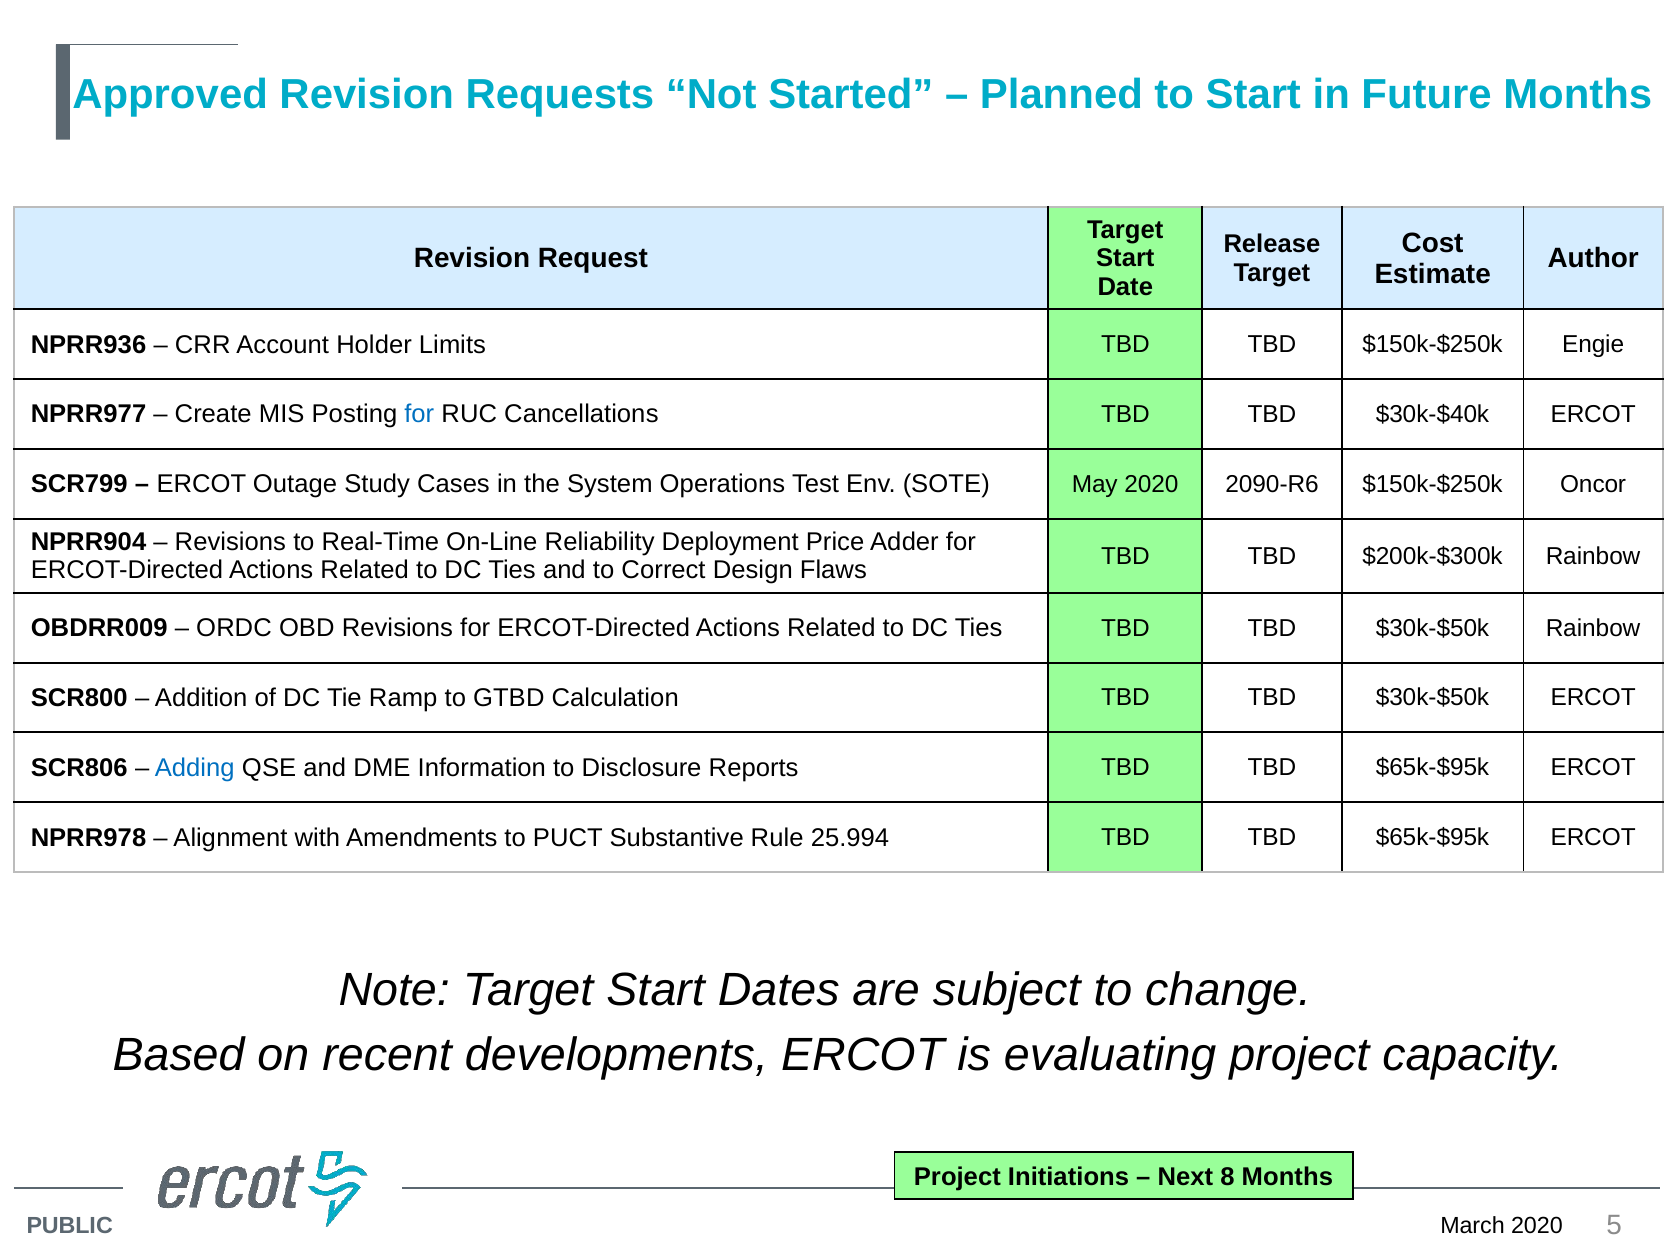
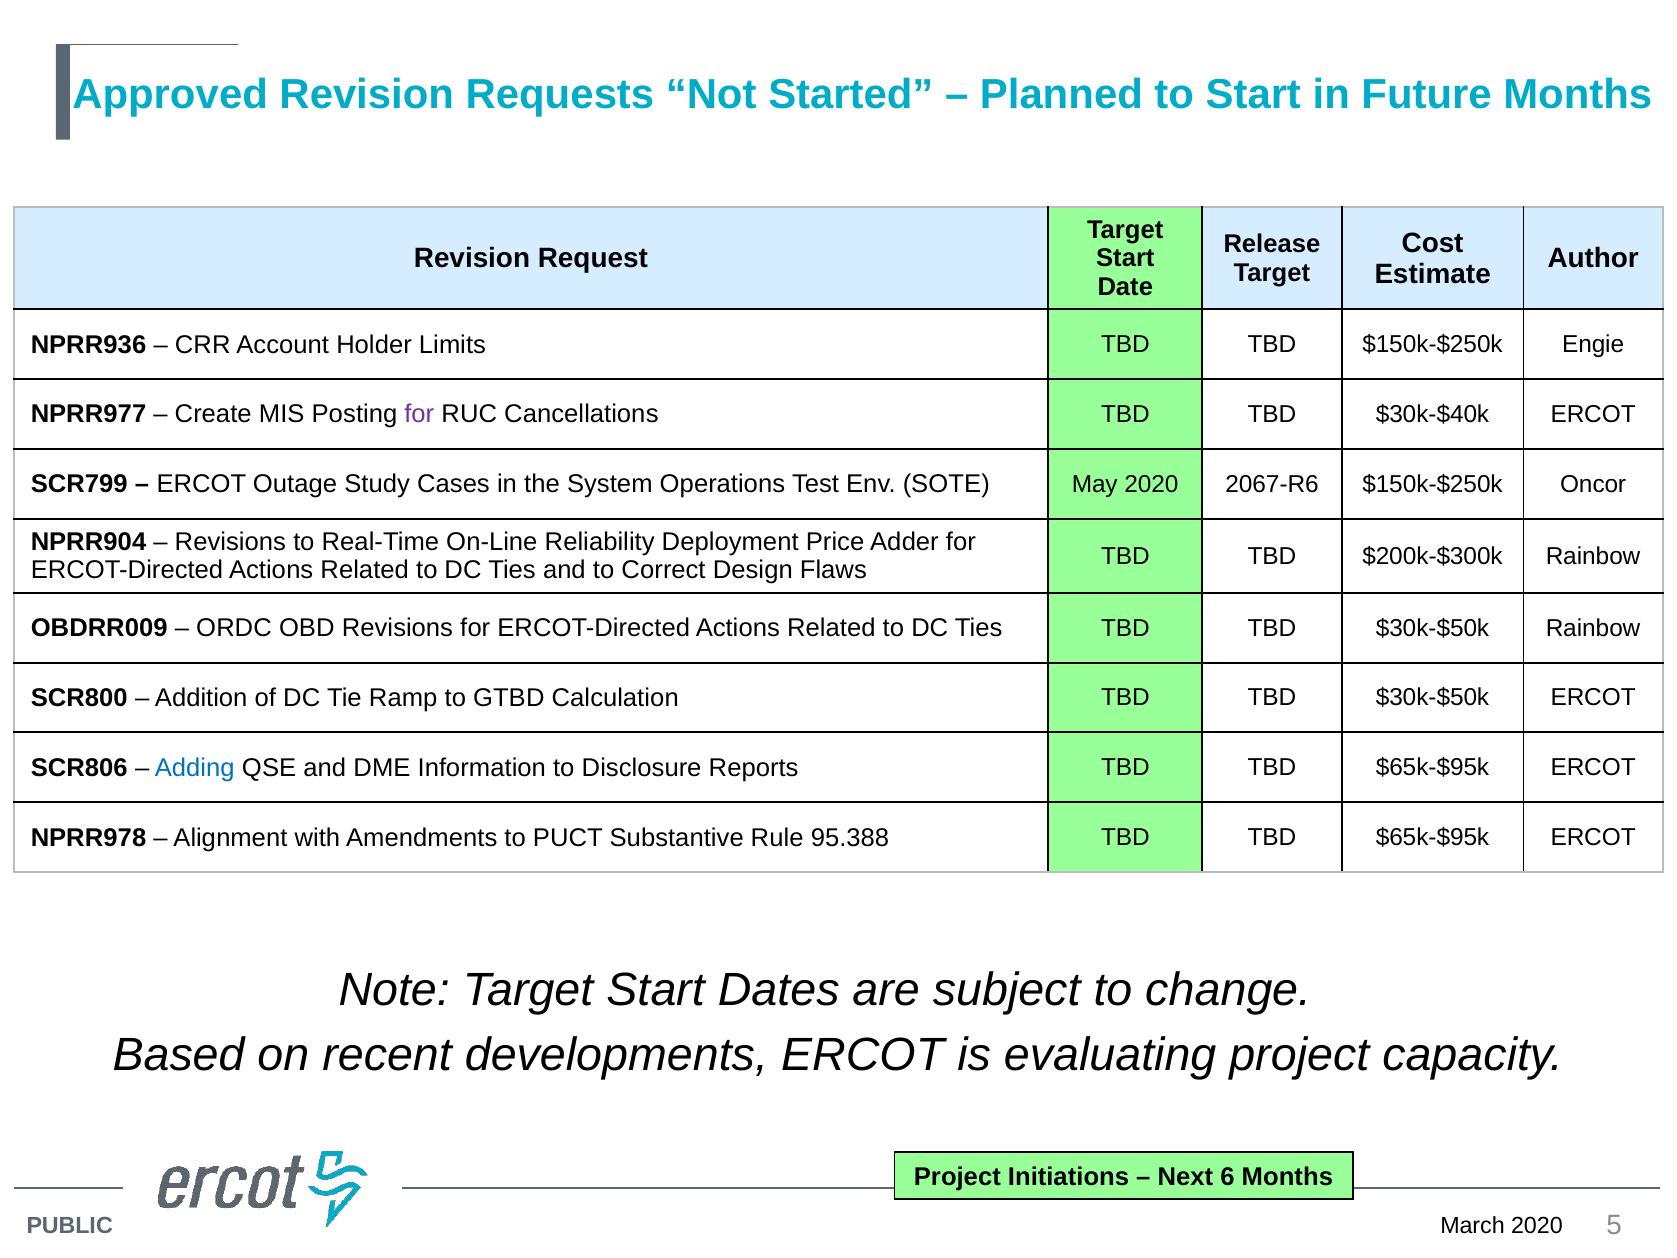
for colour: blue -> purple (419, 414)
2090-R6: 2090-R6 -> 2067-R6 (1272, 484)
25.994: 25.994 -> 95.388 (850, 838)
8: 8 -> 6 (1228, 1177)
